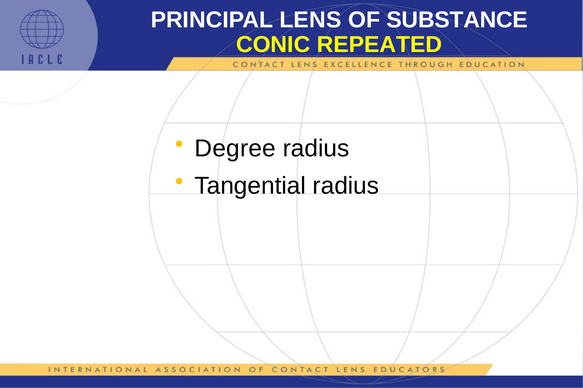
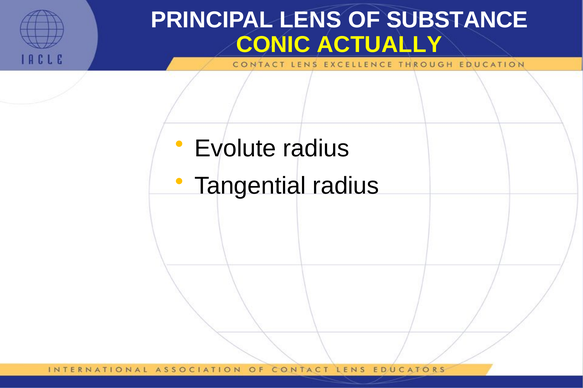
REPEATED: REPEATED -> ACTUALLY (379, 45)
Degree: Degree -> Evolute (235, 149)
